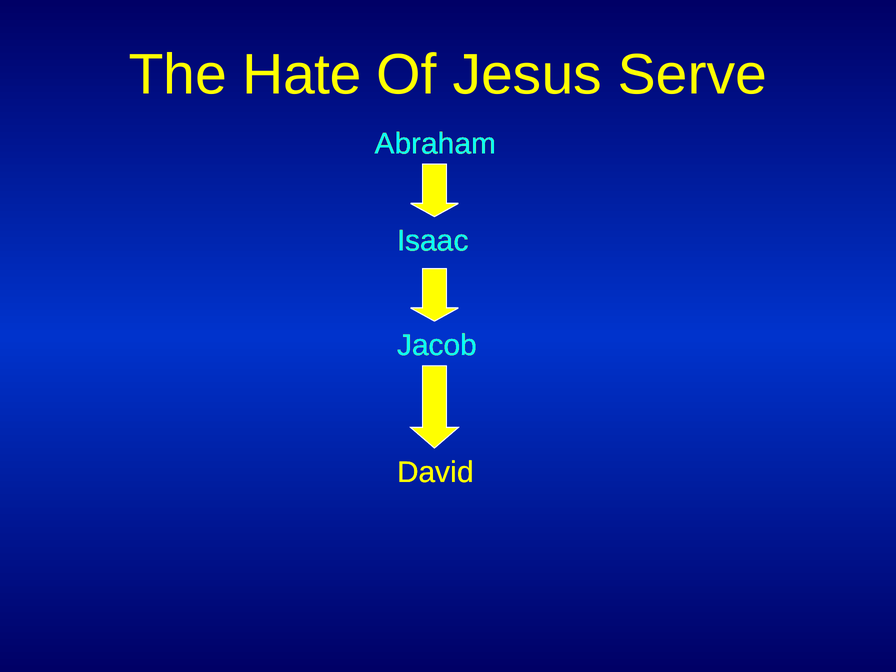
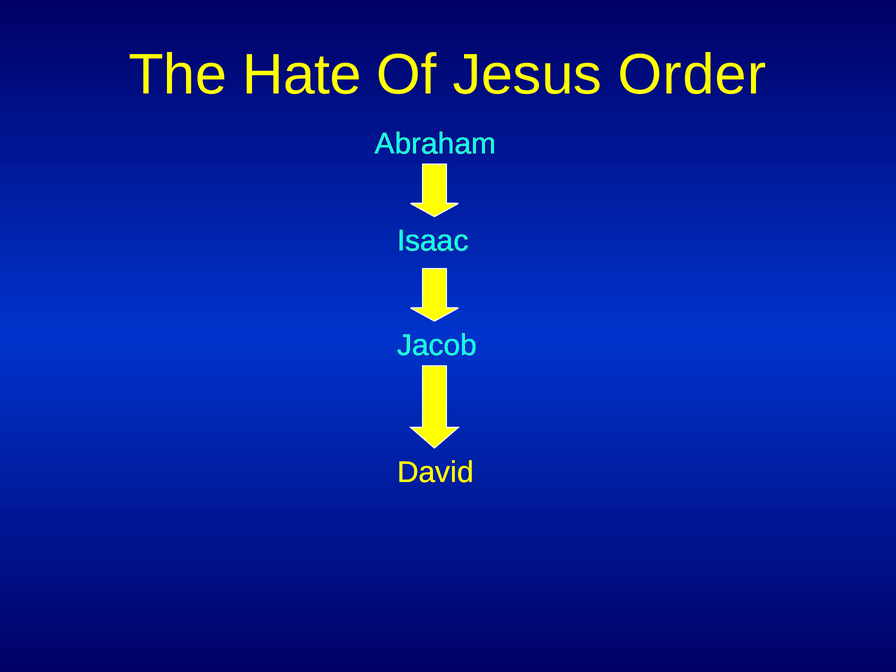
Serve: Serve -> Order (692, 75)
